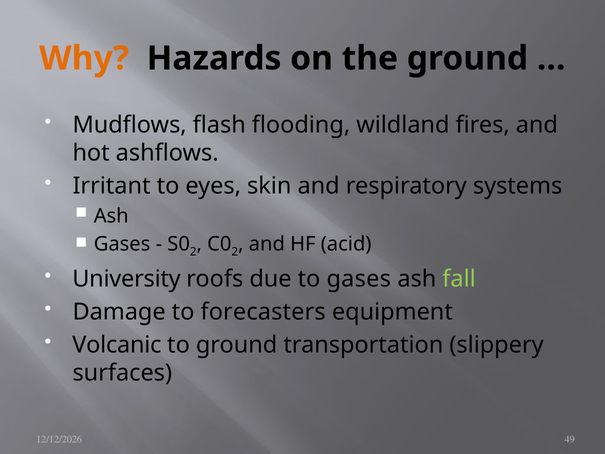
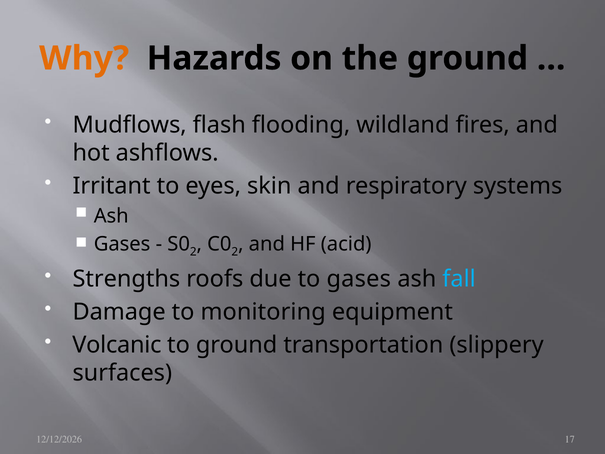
University: University -> Strengths (126, 279)
fall colour: light green -> light blue (459, 279)
forecasters: forecasters -> monitoring (263, 312)
49: 49 -> 17 (570, 439)
